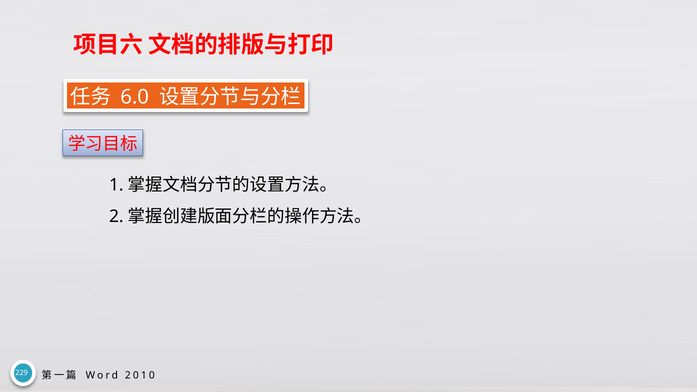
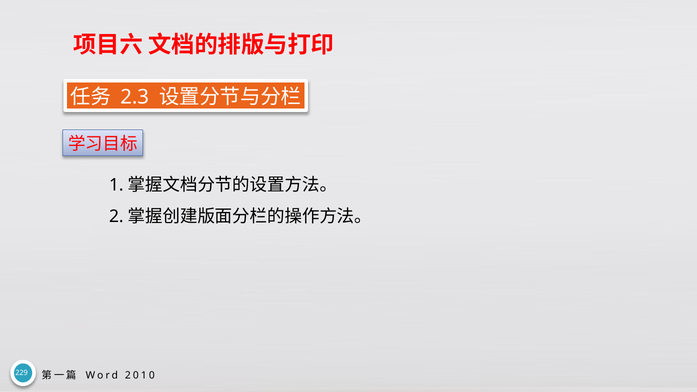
6.0: 6.0 -> 2.3 (135, 97)
